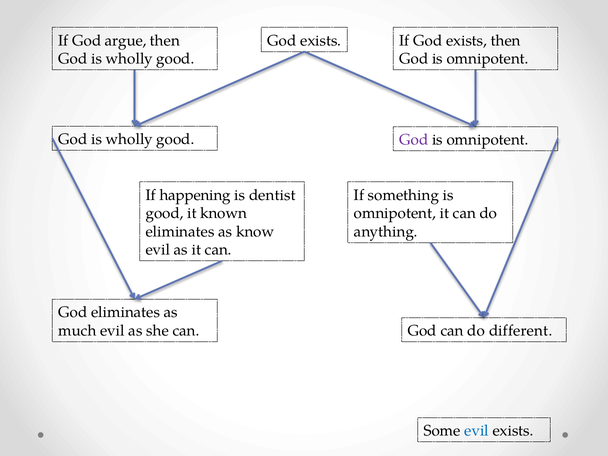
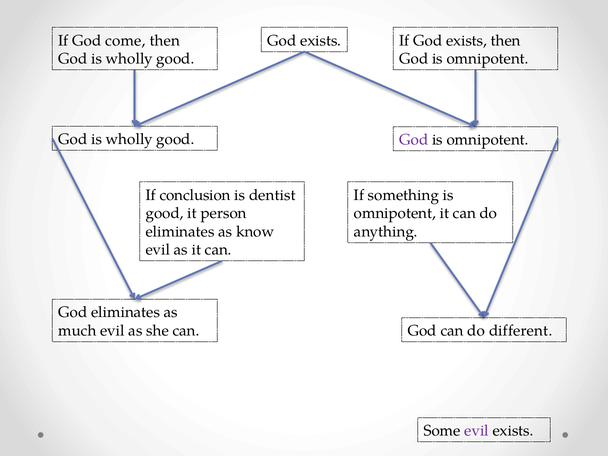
argue: argue -> come (126, 41)
happening: happening -> conclusion (195, 195)
known: known -> person (224, 213)
evil colour: blue -> purple (477, 431)
